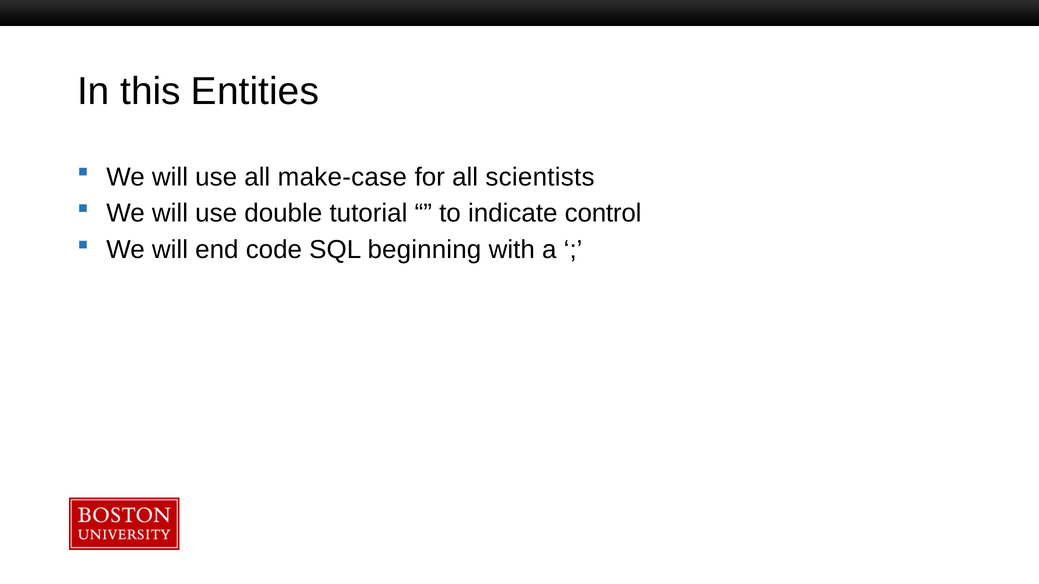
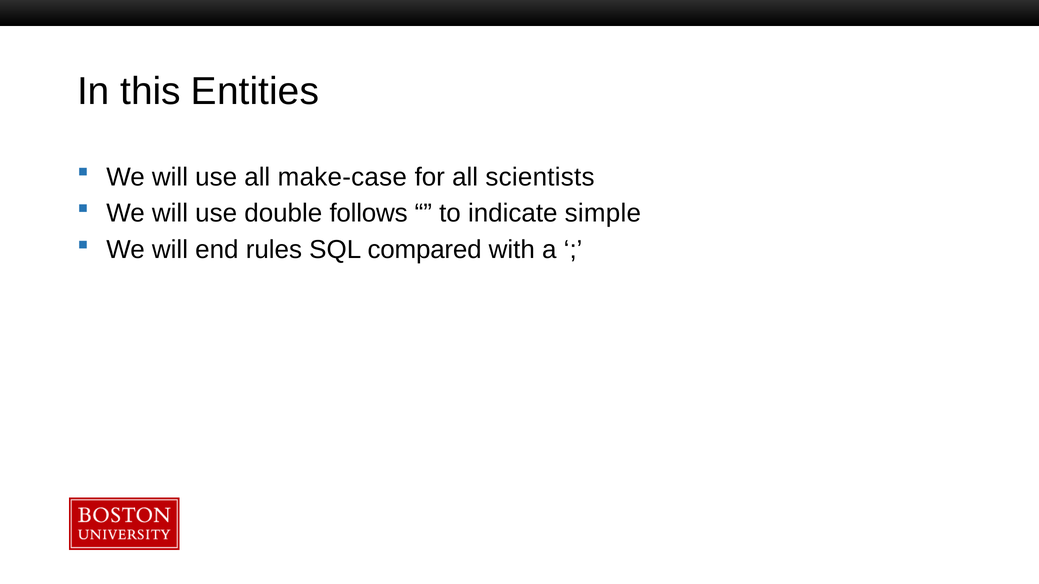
tutorial: tutorial -> follows (369, 214)
control: control -> simple (603, 214)
code: code -> rules (274, 250)
beginning: beginning -> compared (425, 250)
